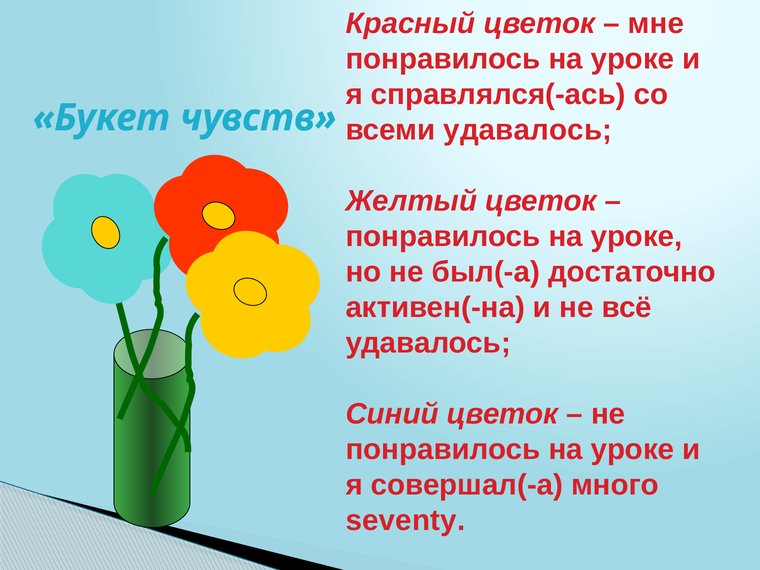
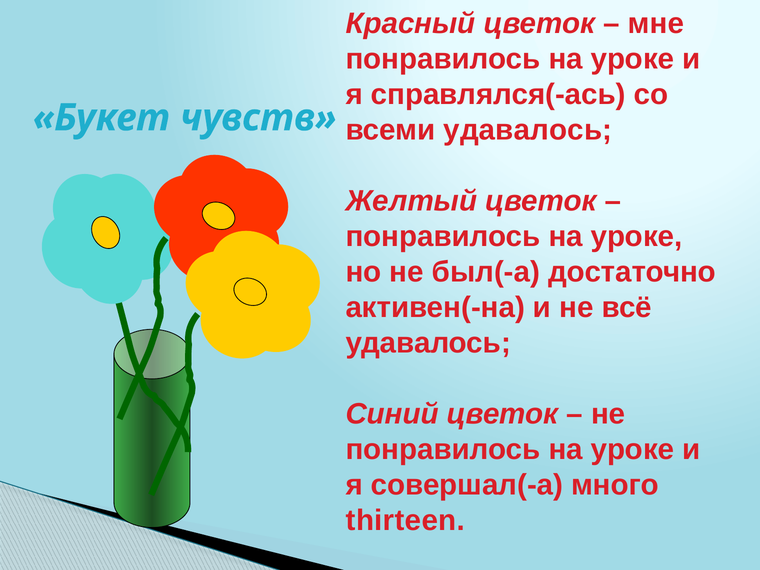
seventy: seventy -> thirteen (405, 520)
